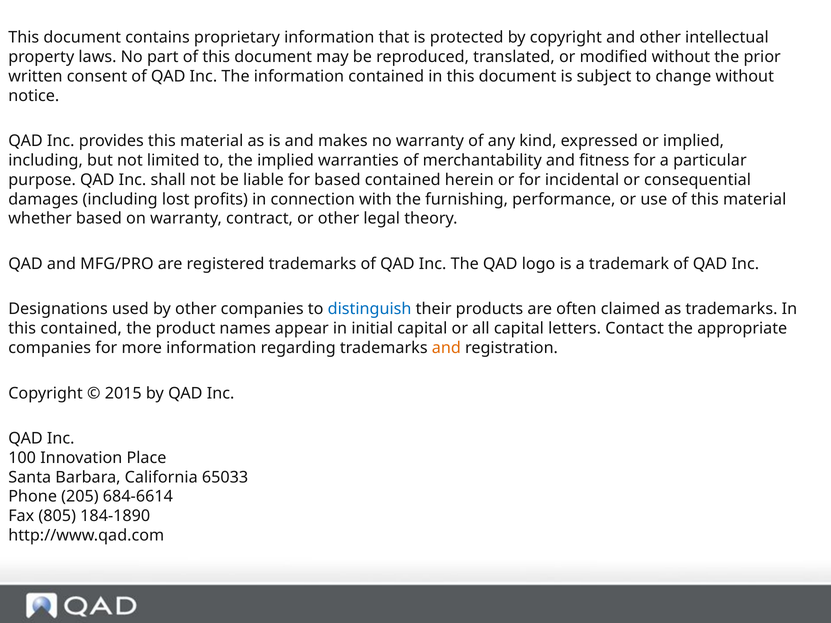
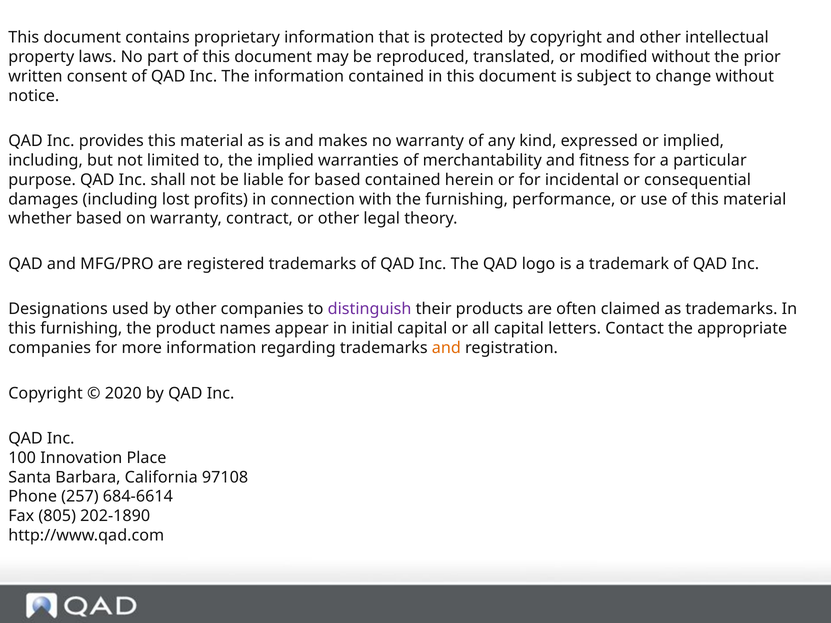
distinguish colour: blue -> purple (370, 309)
this contained: contained -> furnishing (81, 329)
2015: 2015 -> 2020 (123, 393)
65033: 65033 -> 97108 (225, 477)
205: 205 -> 257 (80, 497)
184-1890: 184-1890 -> 202-1890 (115, 516)
